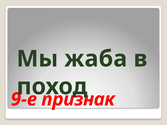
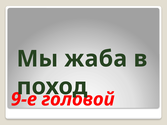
признак: признак -> головой (78, 100)
